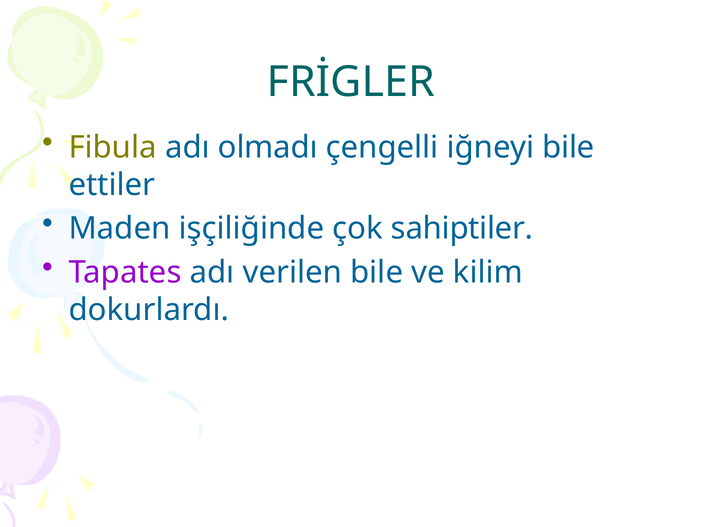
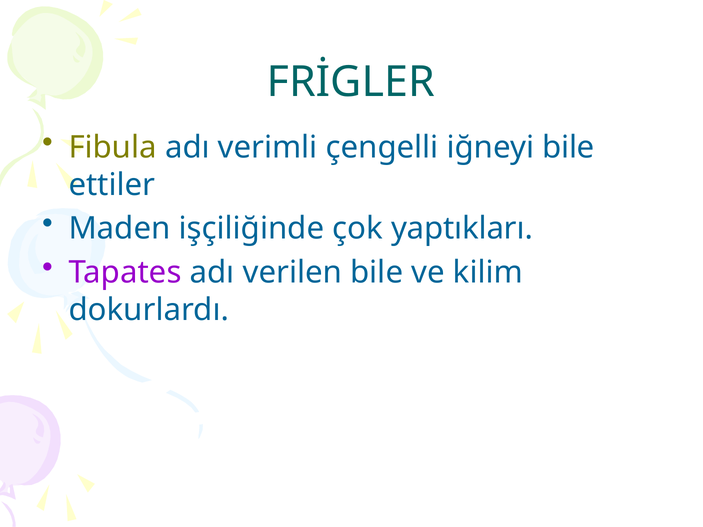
olmadı: olmadı -> verimli (268, 147)
sahiptiler: sahiptiler -> yaptıkları (462, 229)
